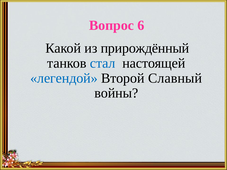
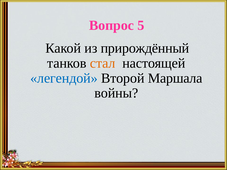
6: 6 -> 5 (141, 25)
стал colour: blue -> orange (103, 63)
Славный: Славный -> Маршала (175, 78)
